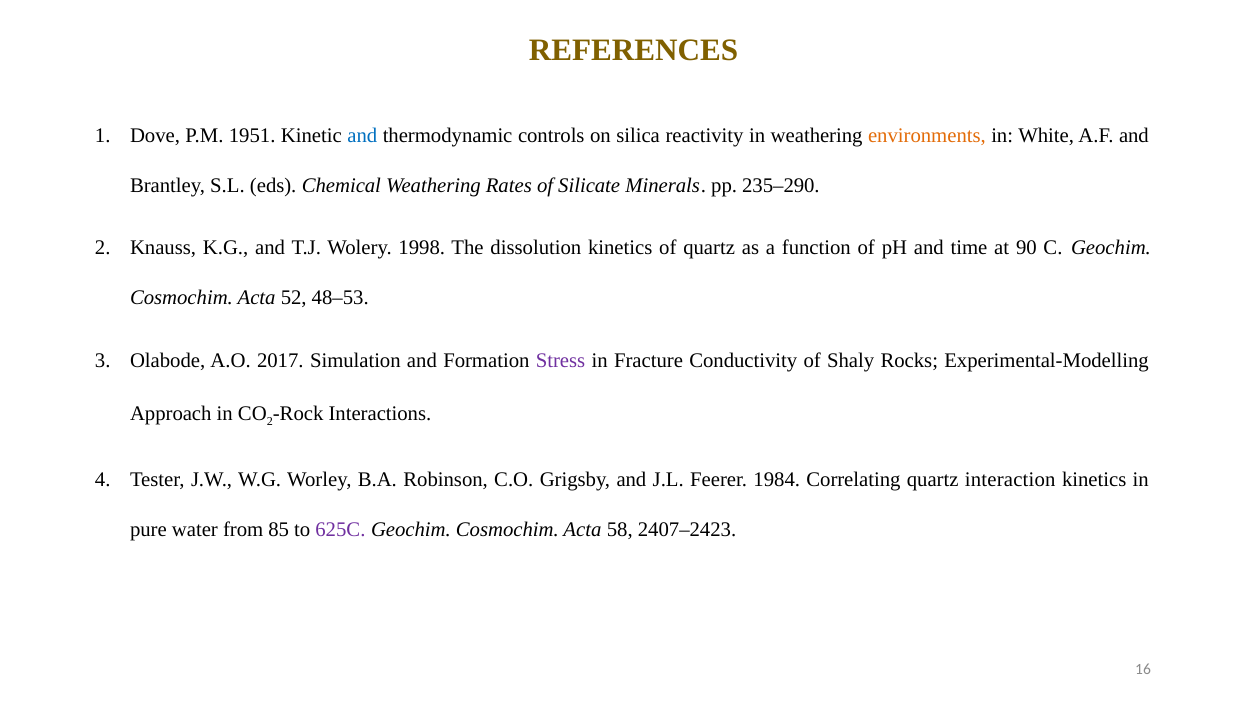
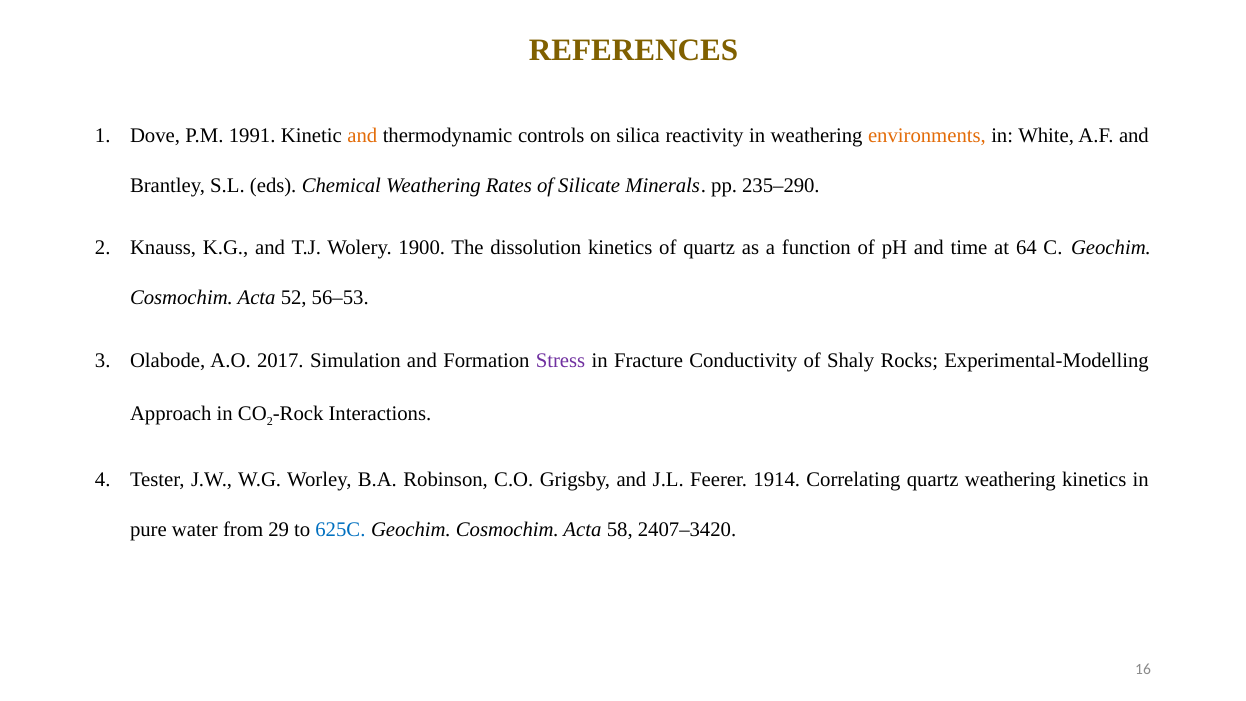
1951: 1951 -> 1991 (252, 136)
and colour: blue -> orange (362, 136)
1998: 1998 -> 1900 (422, 248)
90: 90 -> 64 (1026, 248)
48–53: 48–53 -> 56–53 (340, 298)
1984: 1984 -> 1914 (777, 480)
quartz interaction: interaction -> weathering (1010, 480)
85: 85 -> 29 (279, 529)
625C colour: purple -> blue (340, 529)
2407–2423: 2407–2423 -> 2407–3420 (687, 529)
